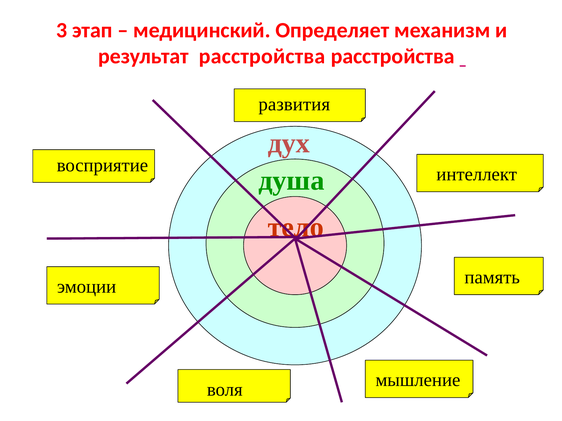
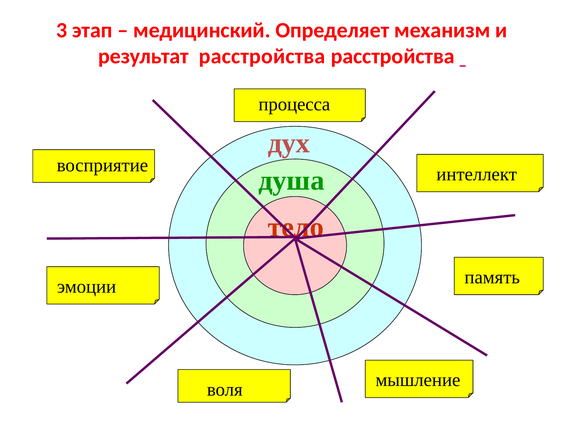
развития: развития -> процесса (294, 104)
